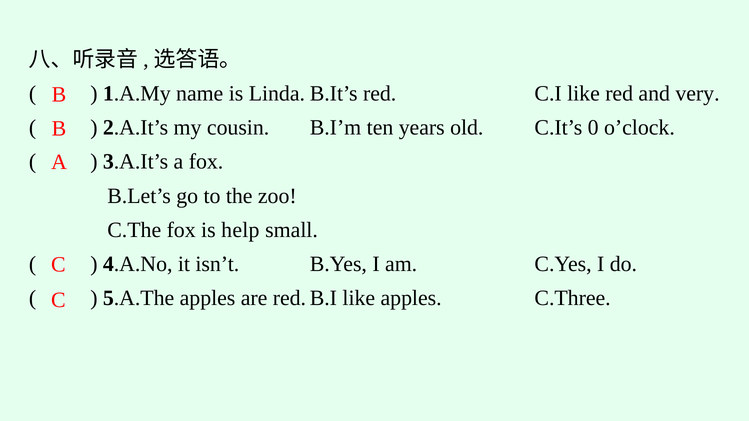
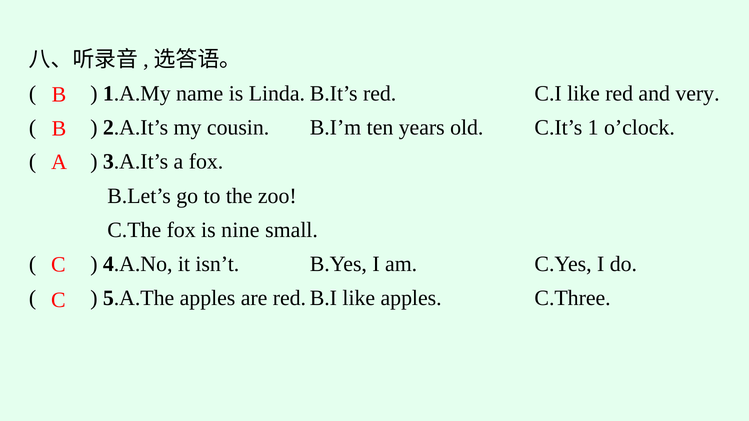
0: 0 -> 1 (593, 128)
help: help -> nine (240, 230)
